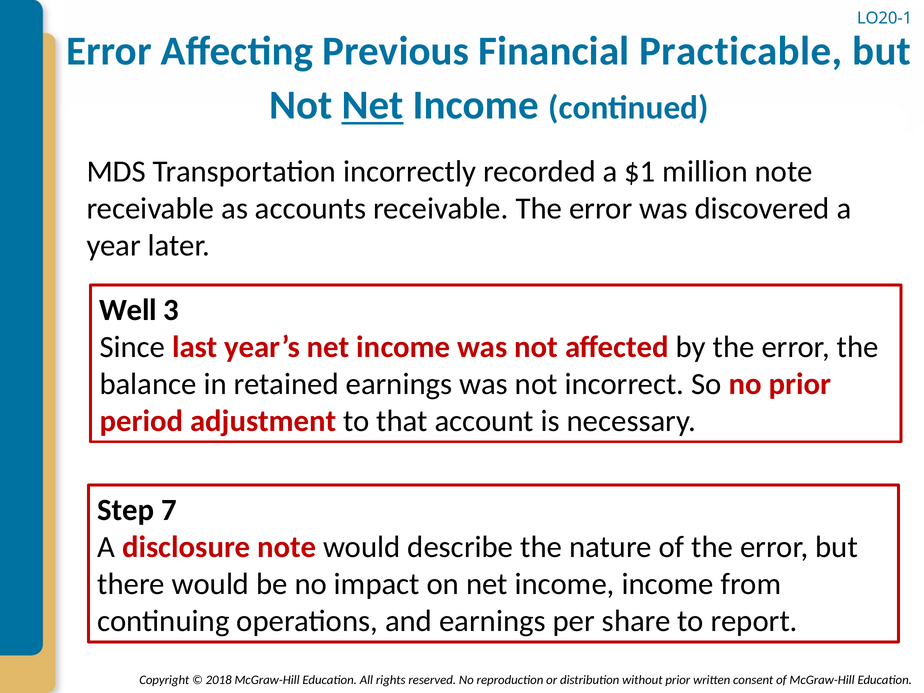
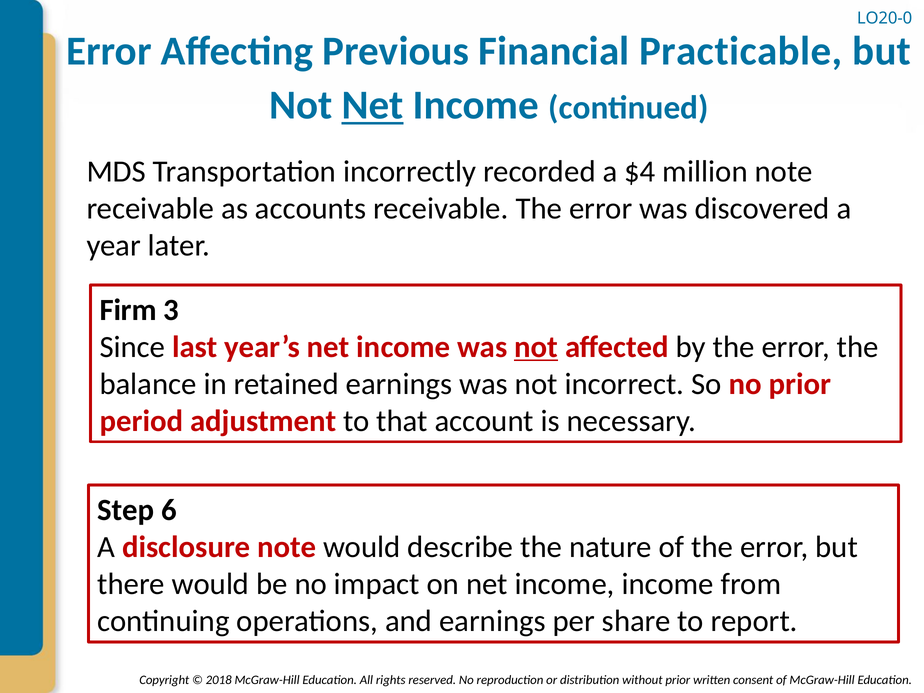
LO20-1: LO20-1 -> LO20-0 (885, 18)
$1: $1 -> $4 (640, 171)
Well: Well -> Firm (128, 310)
not underline: none -> present (536, 347)
7: 7 -> 6 (169, 510)
